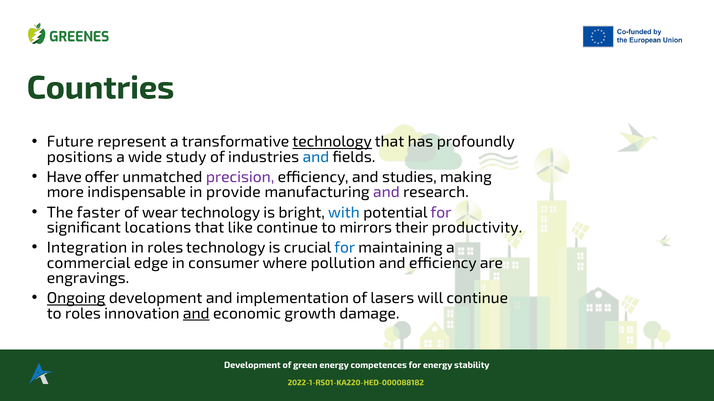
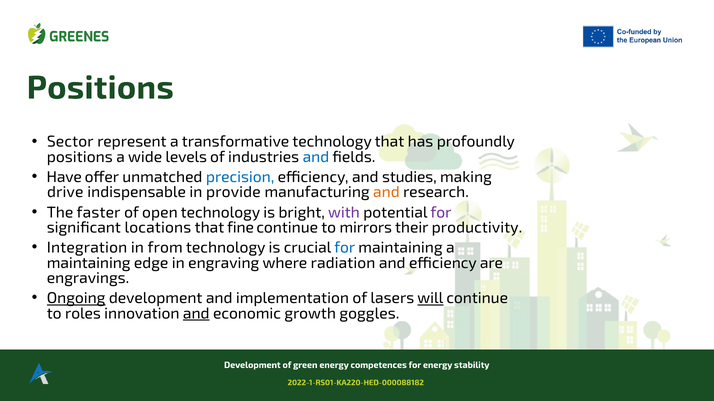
Countries: Countries -> Positions (100, 88)
Future: Future -> Sector (70, 142)
technology underline: present -> none (332, 142)
study: study -> levels (186, 157)
precision colour: purple -> blue (240, 177)
more: more -> drive (65, 193)
and colour: purple -> orange (386, 193)
wear: wear -> open (160, 213)
with colour: blue -> purple (344, 213)
like: like -> fine (240, 228)
in roles: roles -> from (165, 248)
commercial: commercial -> maintaining (89, 263)
consumer: consumer -> engraving (224, 263)
pollution: pollution -> radiation (343, 263)
will underline: none -> present (430, 299)
damage: damage -> goggles (369, 314)
